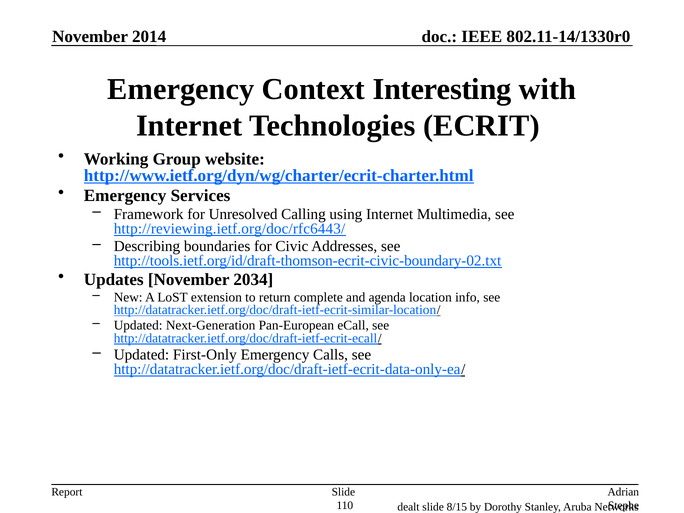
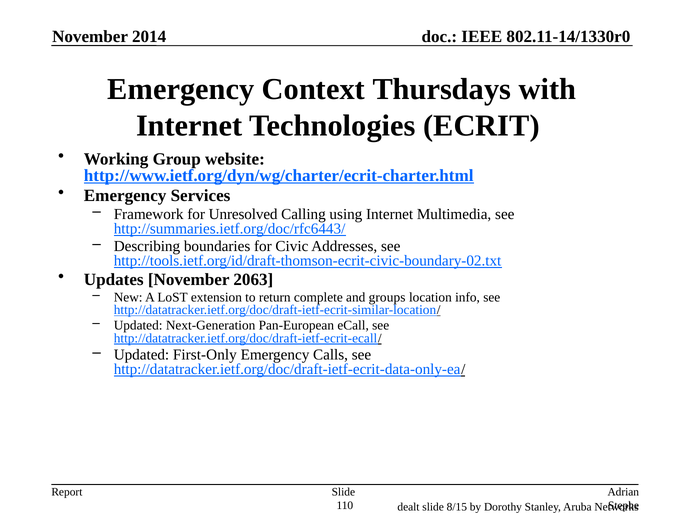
Interesting: Interesting -> Thursdays (442, 89)
http://reviewing.ietf.org/doc/rfc6443/: http://reviewing.ietf.org/doc/rfc6443/ -> http://summaries.ietf.org/doc/rfc6443/ (230, 229)
2034: 2034 -> 2063 (253, 280)
agenda: agenda -> groups (387, 297)
